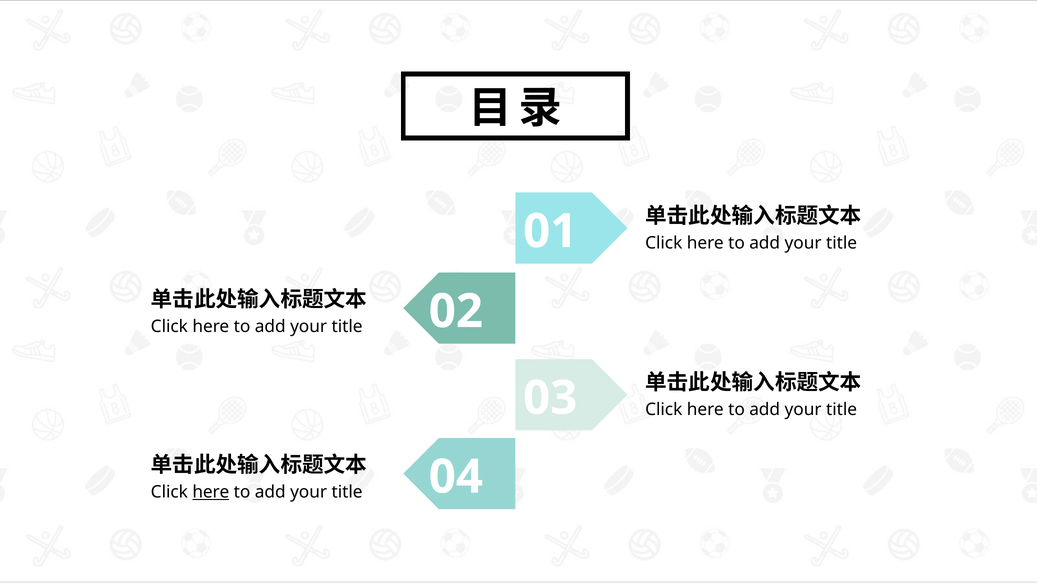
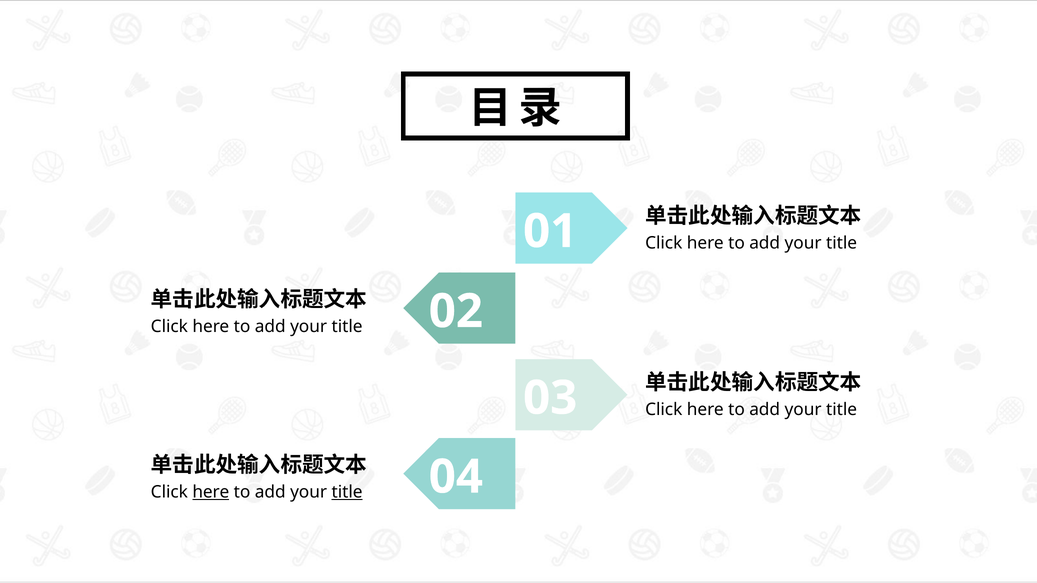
title underline: none -> present (347, 492)
